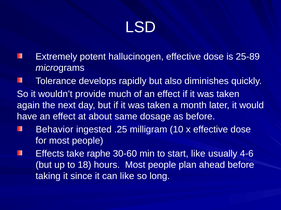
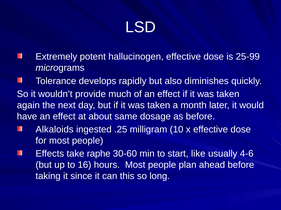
25-89: 25-89 -> 25-99 (248, 57)
Behavior: Behavior -> Alkaloids (55, 130)
18: 18 -> 16 (84, 165)
can like: like -> this (127, 177)
